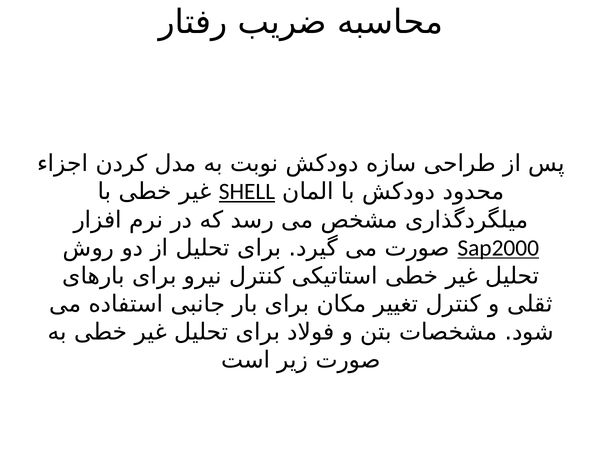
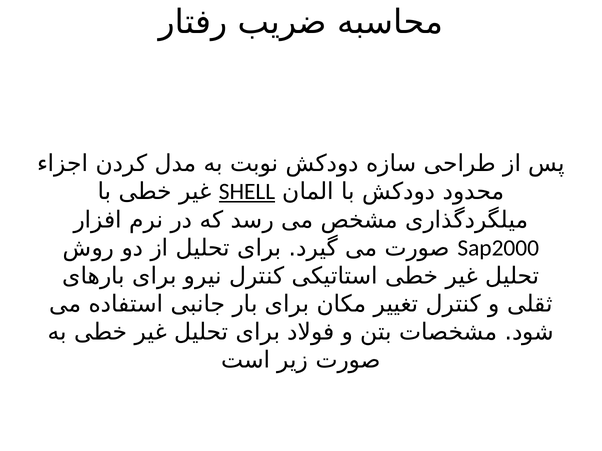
Sap2000 underline: present -> none (498, 248)
